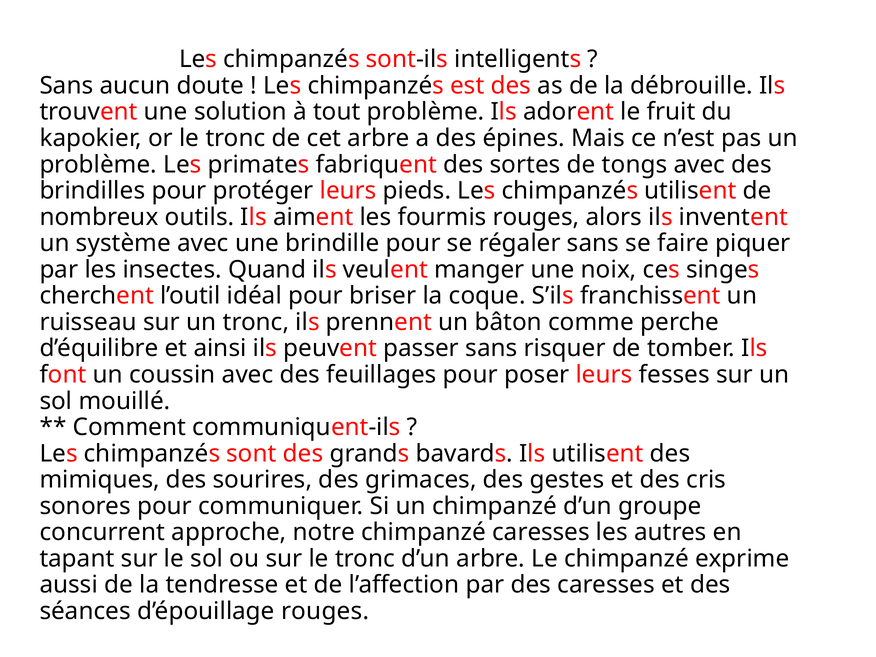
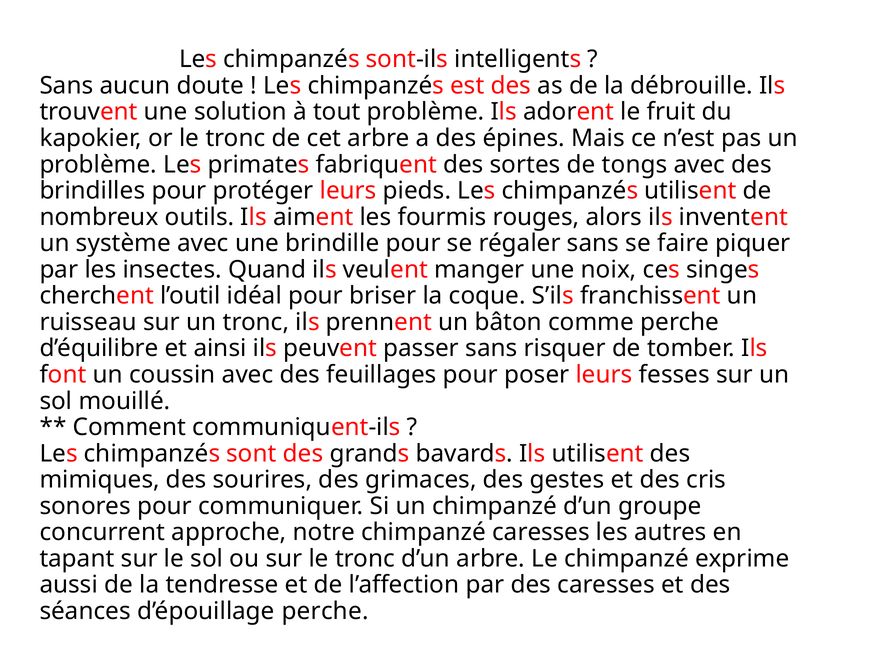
d’épouillage rouges: rouges -> perche (325, 611)
